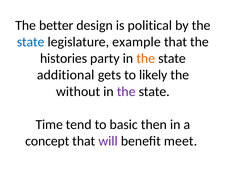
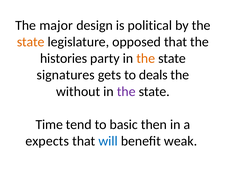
better: better -> major (56, 25)
state colour: blue -> orange (31, 42)
example: example -> opposed (137, 42)
additional: additional -> signatures (66, 75)
likely: likely -> deals (153, 75)
concept: concept -> expects (47, 141)
will colour: purple -> blue (108, 141)
meet: meet -> weak (181, 141)
